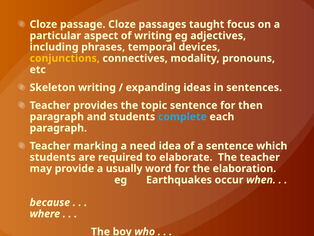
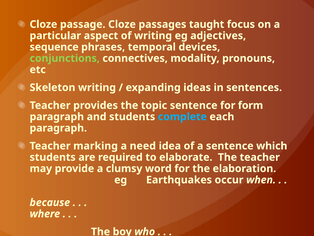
including: including -> sequence (54, 47)
conjunctions colour: yellow -> light green (65, 58)
then: then -> form (251, 105)
usually: usually -> clumsy (124, 168)
